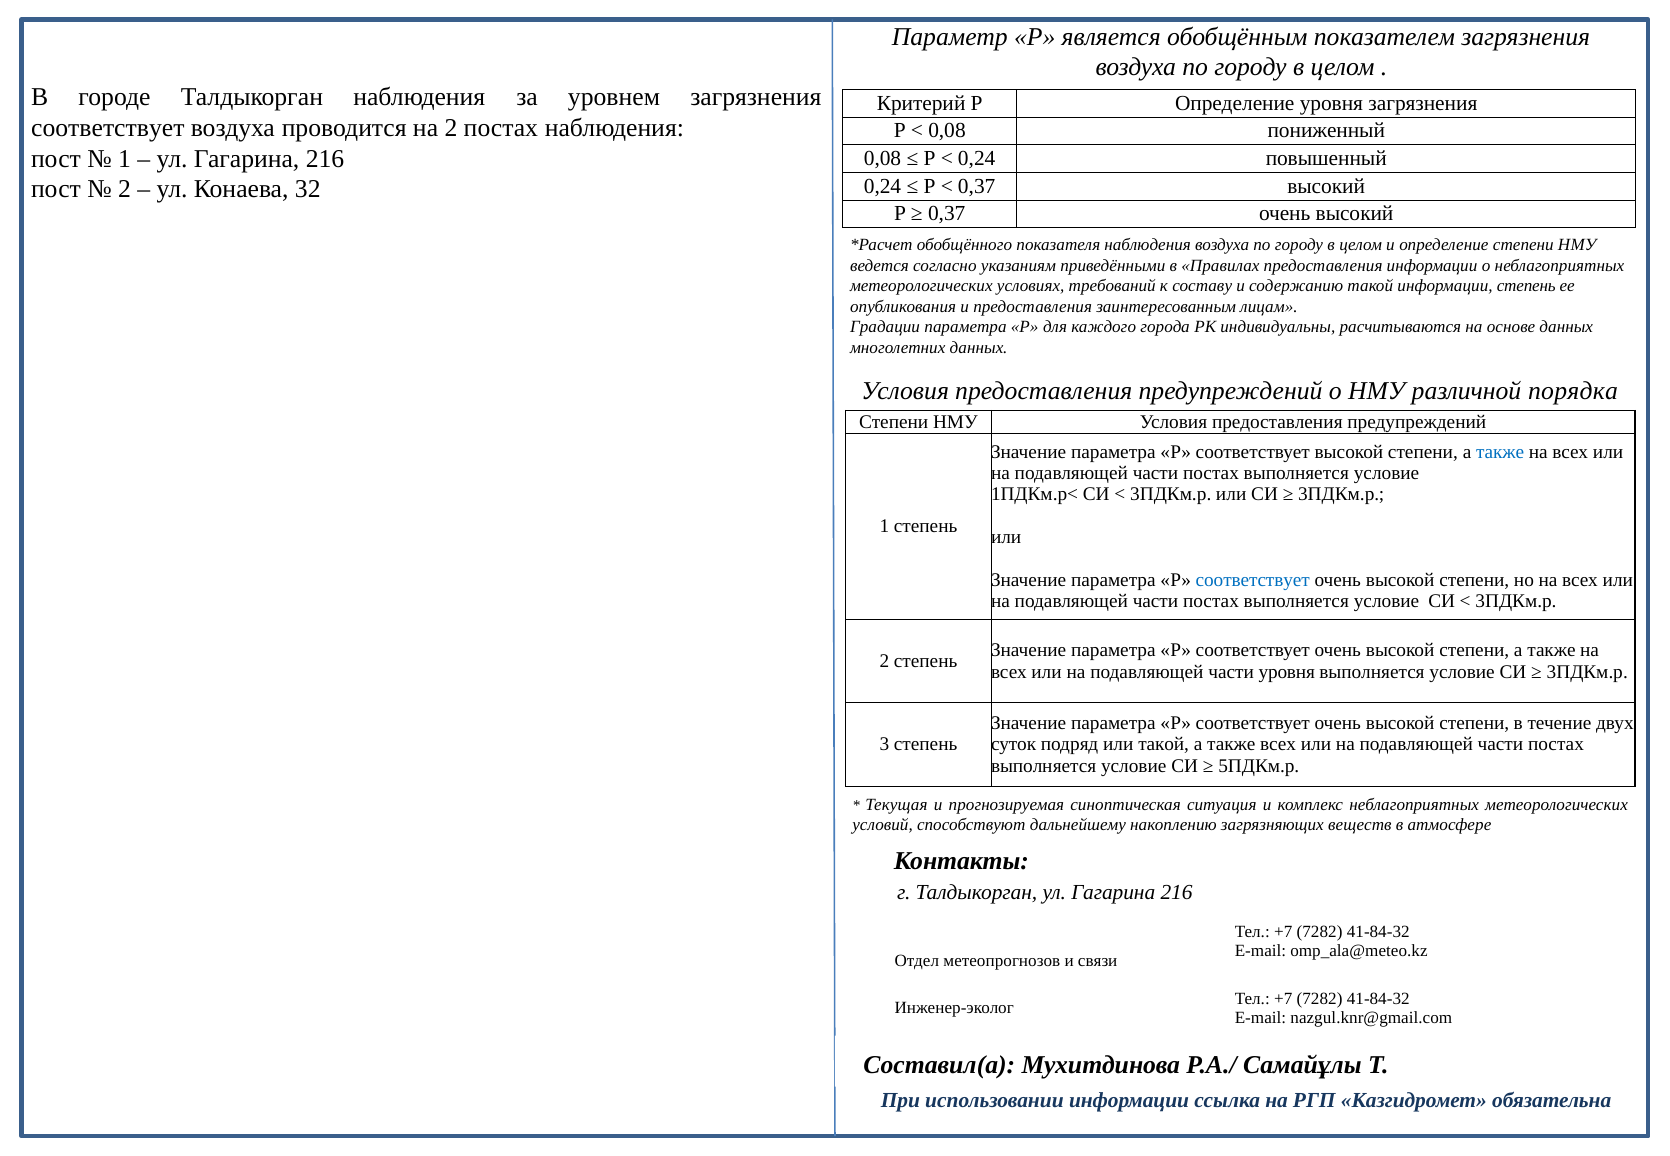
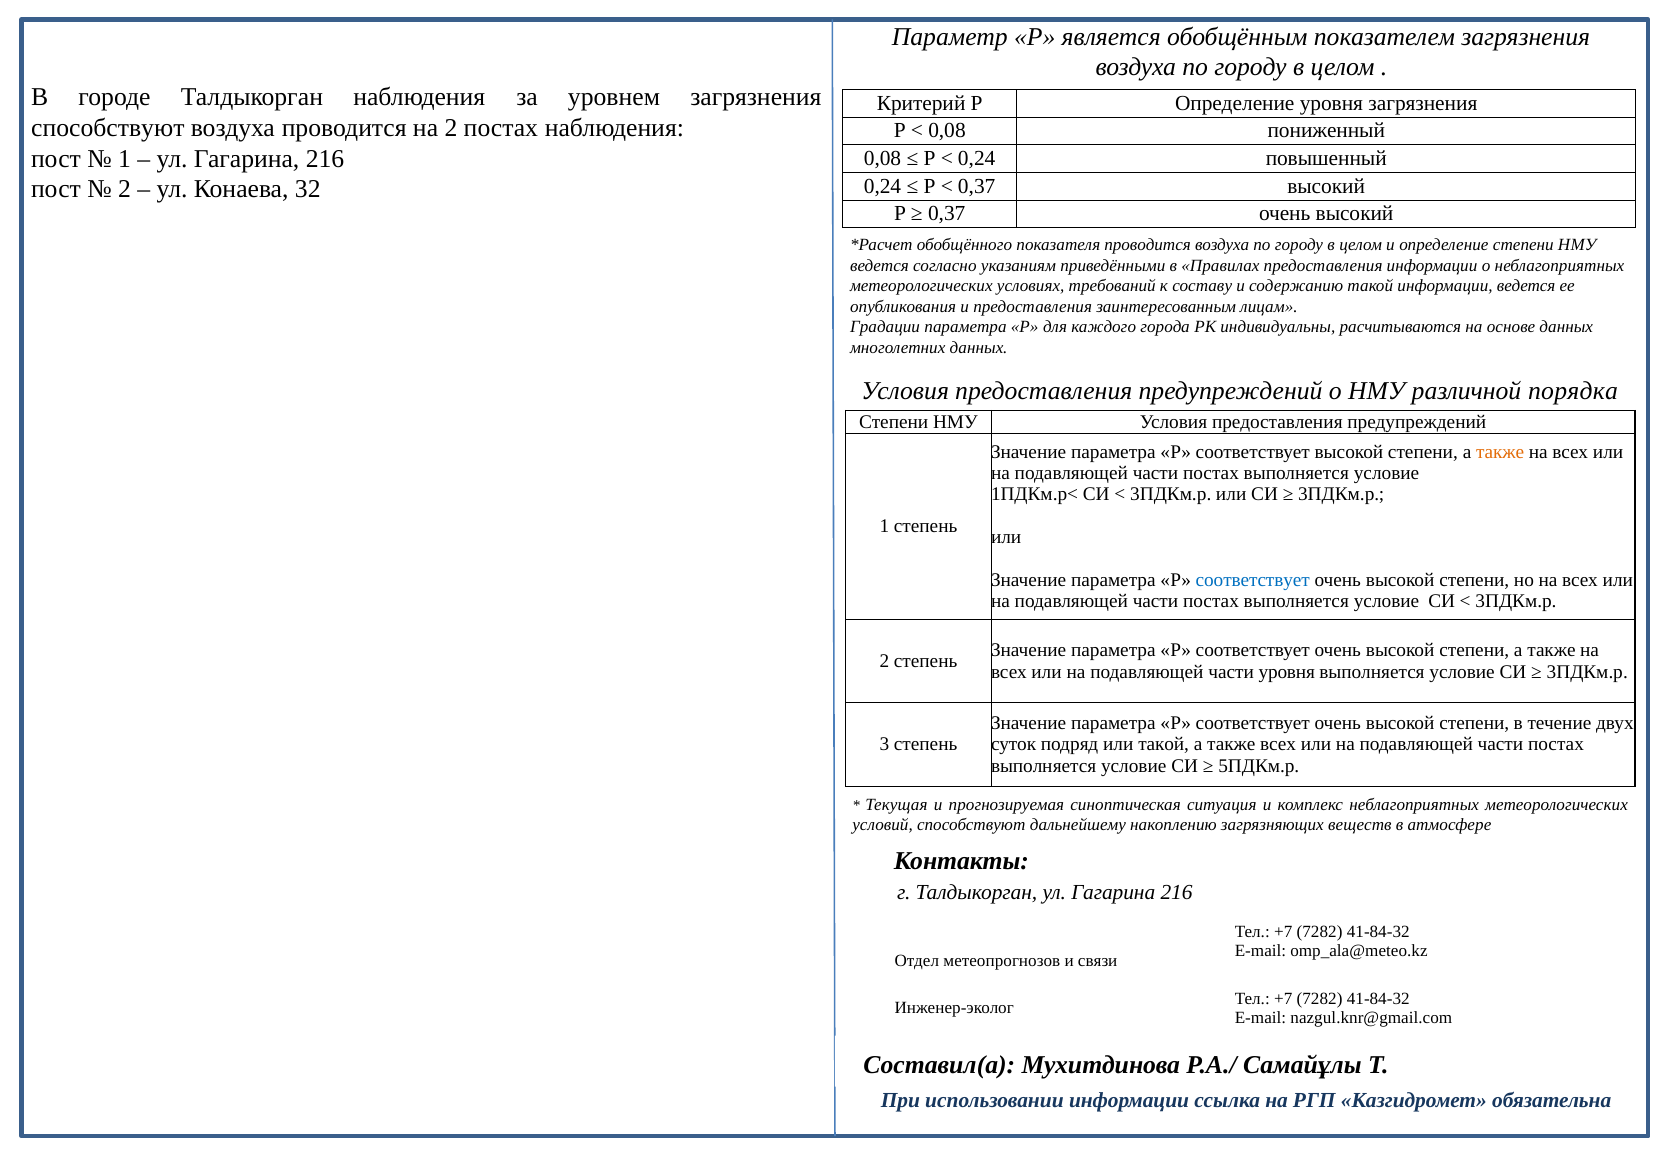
соответствует: соответствует -> способствуют (108, 128)
показателя наблюдения: наблюдения -> проводится (1148, 245)
информации степень: степень -> ведется (1526, 286)
также colour: blue -> orange (1500, 452)
